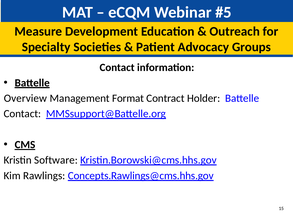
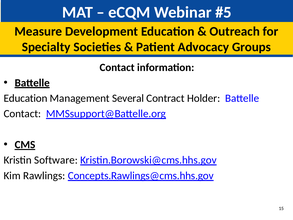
Overview: Overview -> Education (26, 98)
Format: Format -> Several (128, 98)
